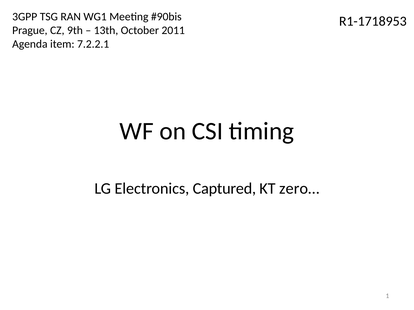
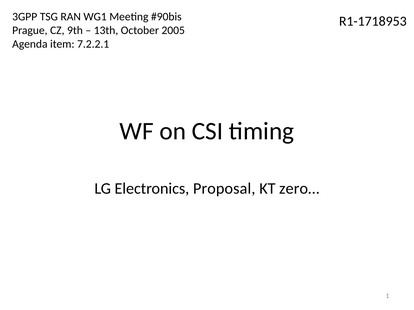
2011: 2011 -> 2005 (173, 30)
Captured: Captured -> Proposal (224, 189)
